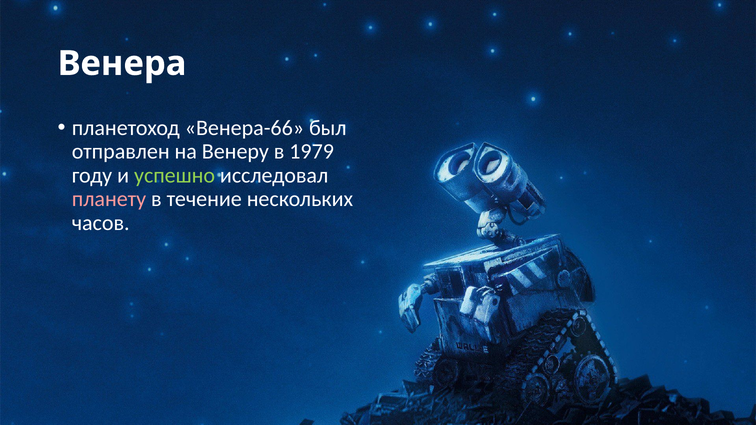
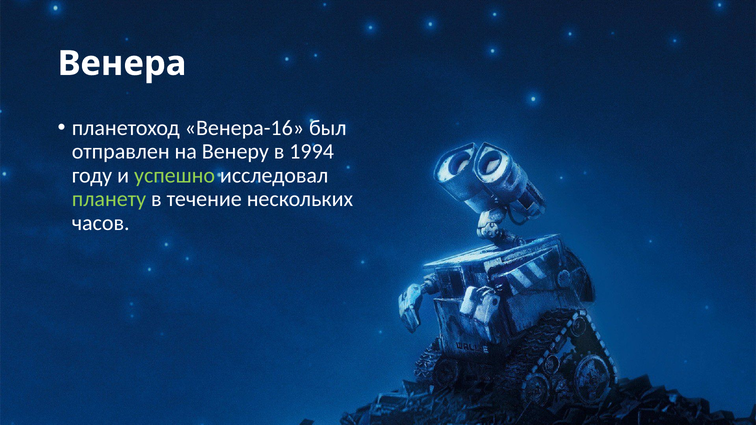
Венера-66: Венера-66 -> Венера-16 (244, 128)
1979: 1979 -> 1994 (312, 152)
планету colour: pink -> light green (109, 199)
